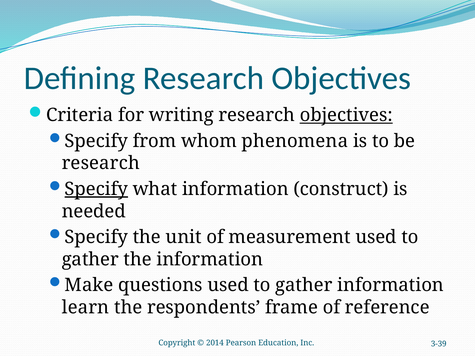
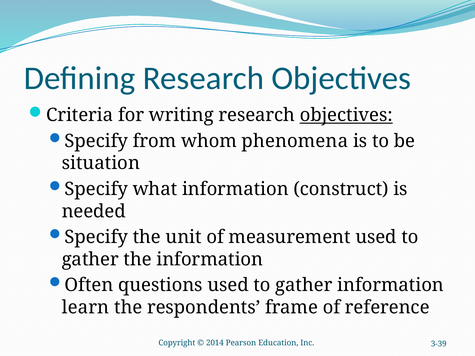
research: research -> situation (101, 163)
Specify underline: present -> none (96, 189)
Make: Make -> Often (89, 285)
